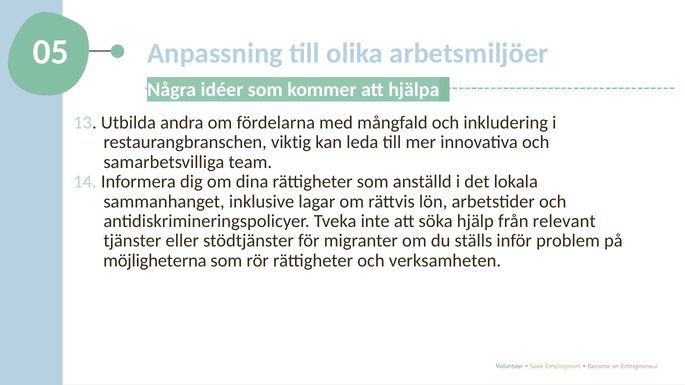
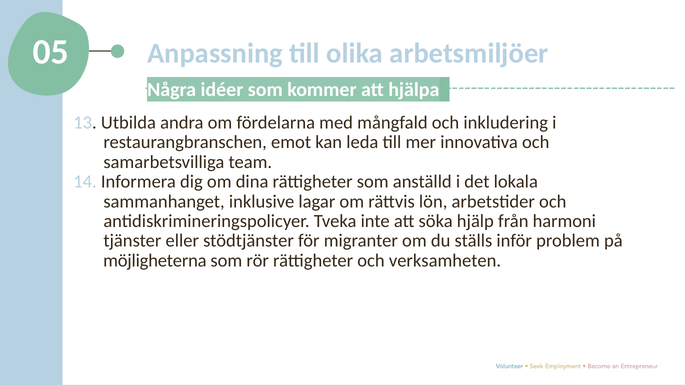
viktig: viktig -> emot (291, 142)
relevant: relevant -> harmoni (564, 221)
